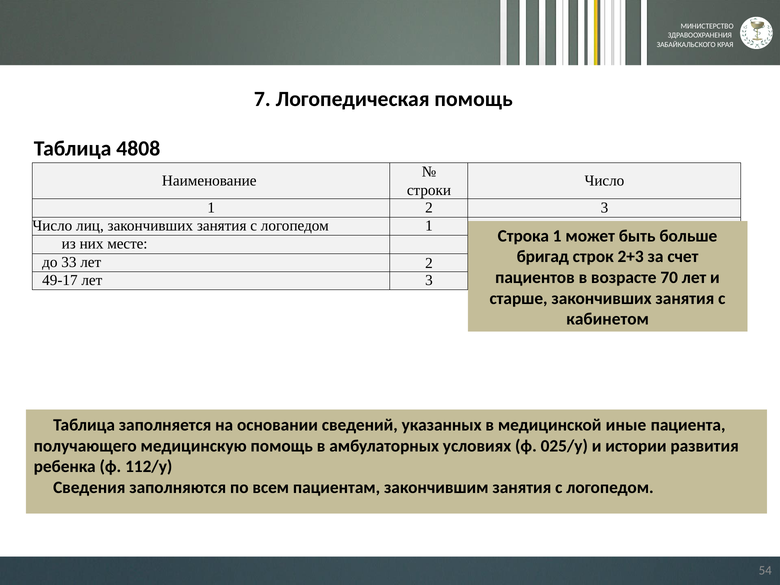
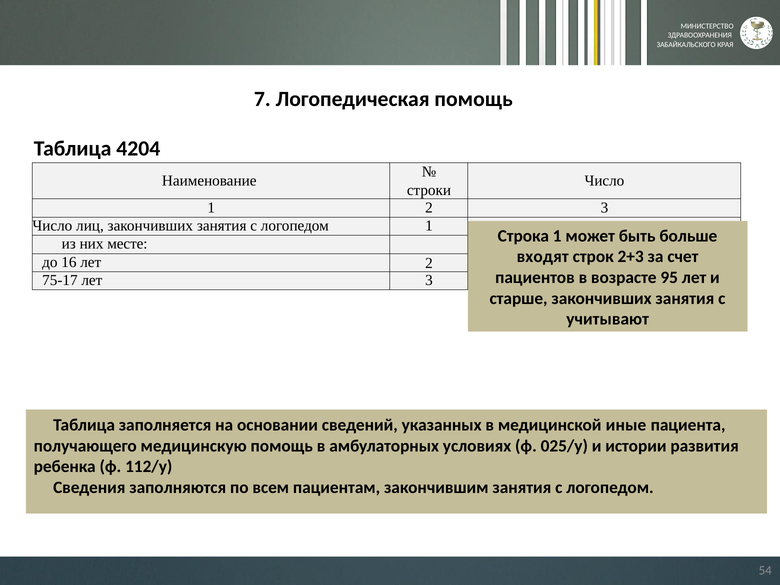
4808: 4808 -> 4204 (138, 149)
бригад: бригад -> входят (543, 257)
33: 33 -> 16 (69, 262)
70: 70 -> 95 (669, 278)
49-17: 49-17 -> 75-17 (60, 280)
кабинетом: кабинетом -> учитывают (608, 319)
